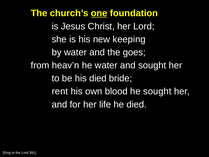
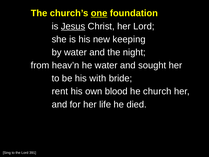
Jesus underline: none -> present (73, 26)
goes: goes -> night (134, 52)
his died: died -> with (98, 78)
he sought: sought -> church (157, 91)
